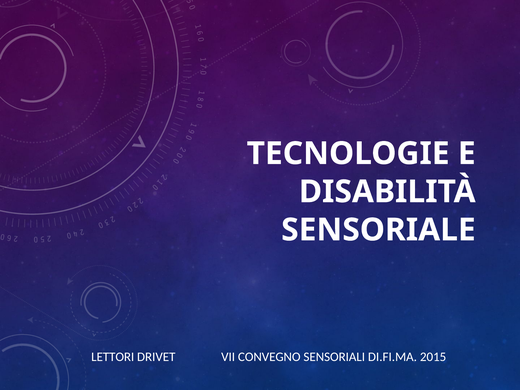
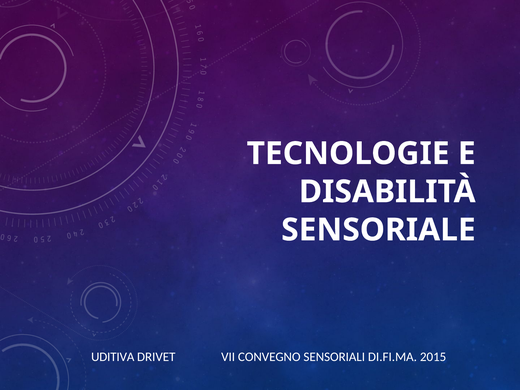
LETTORI: LETTORI -> UDITIVA (113, 357)
